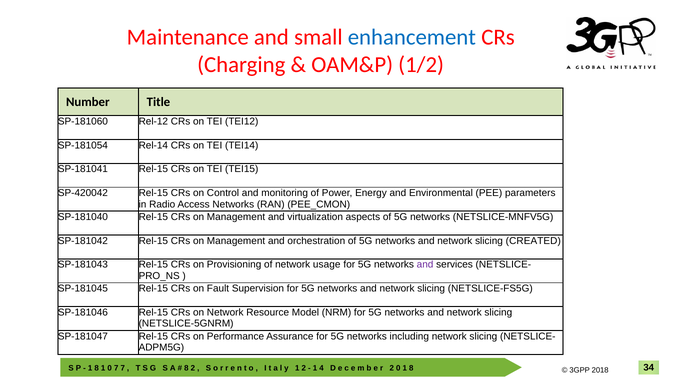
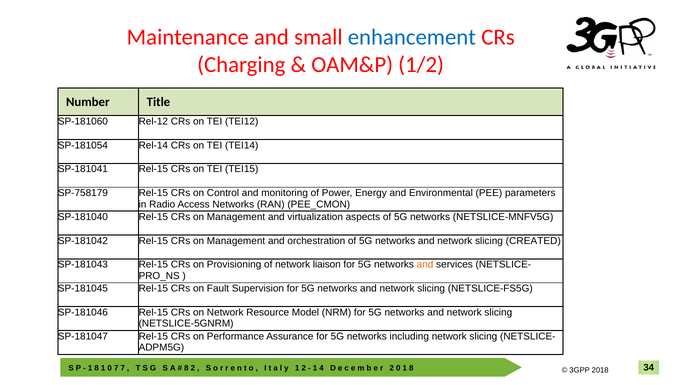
SP-420042: SP-420042 -> SP-758179 (83, 193)
usage: usage -> liaison (327, 264)
and colour: purple -> orange (425, 264)
